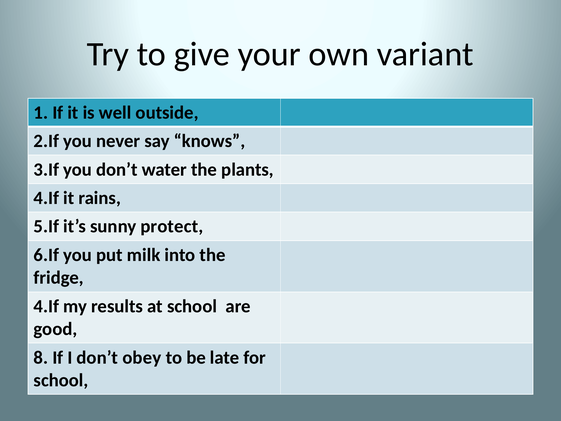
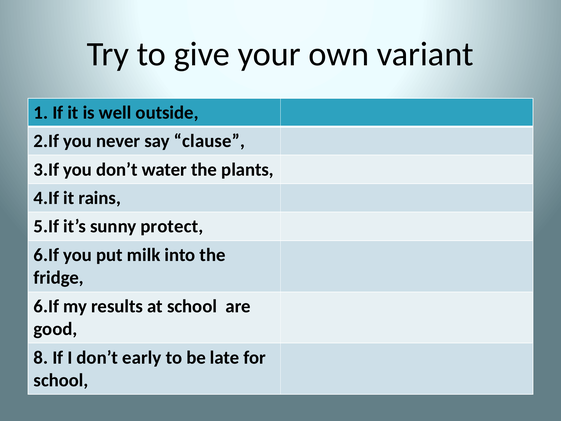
knows: knows -> clause (209, 141)
4.If: 4.If -> 6.If (46, 306)
obey: obey -> early (142, 357)
